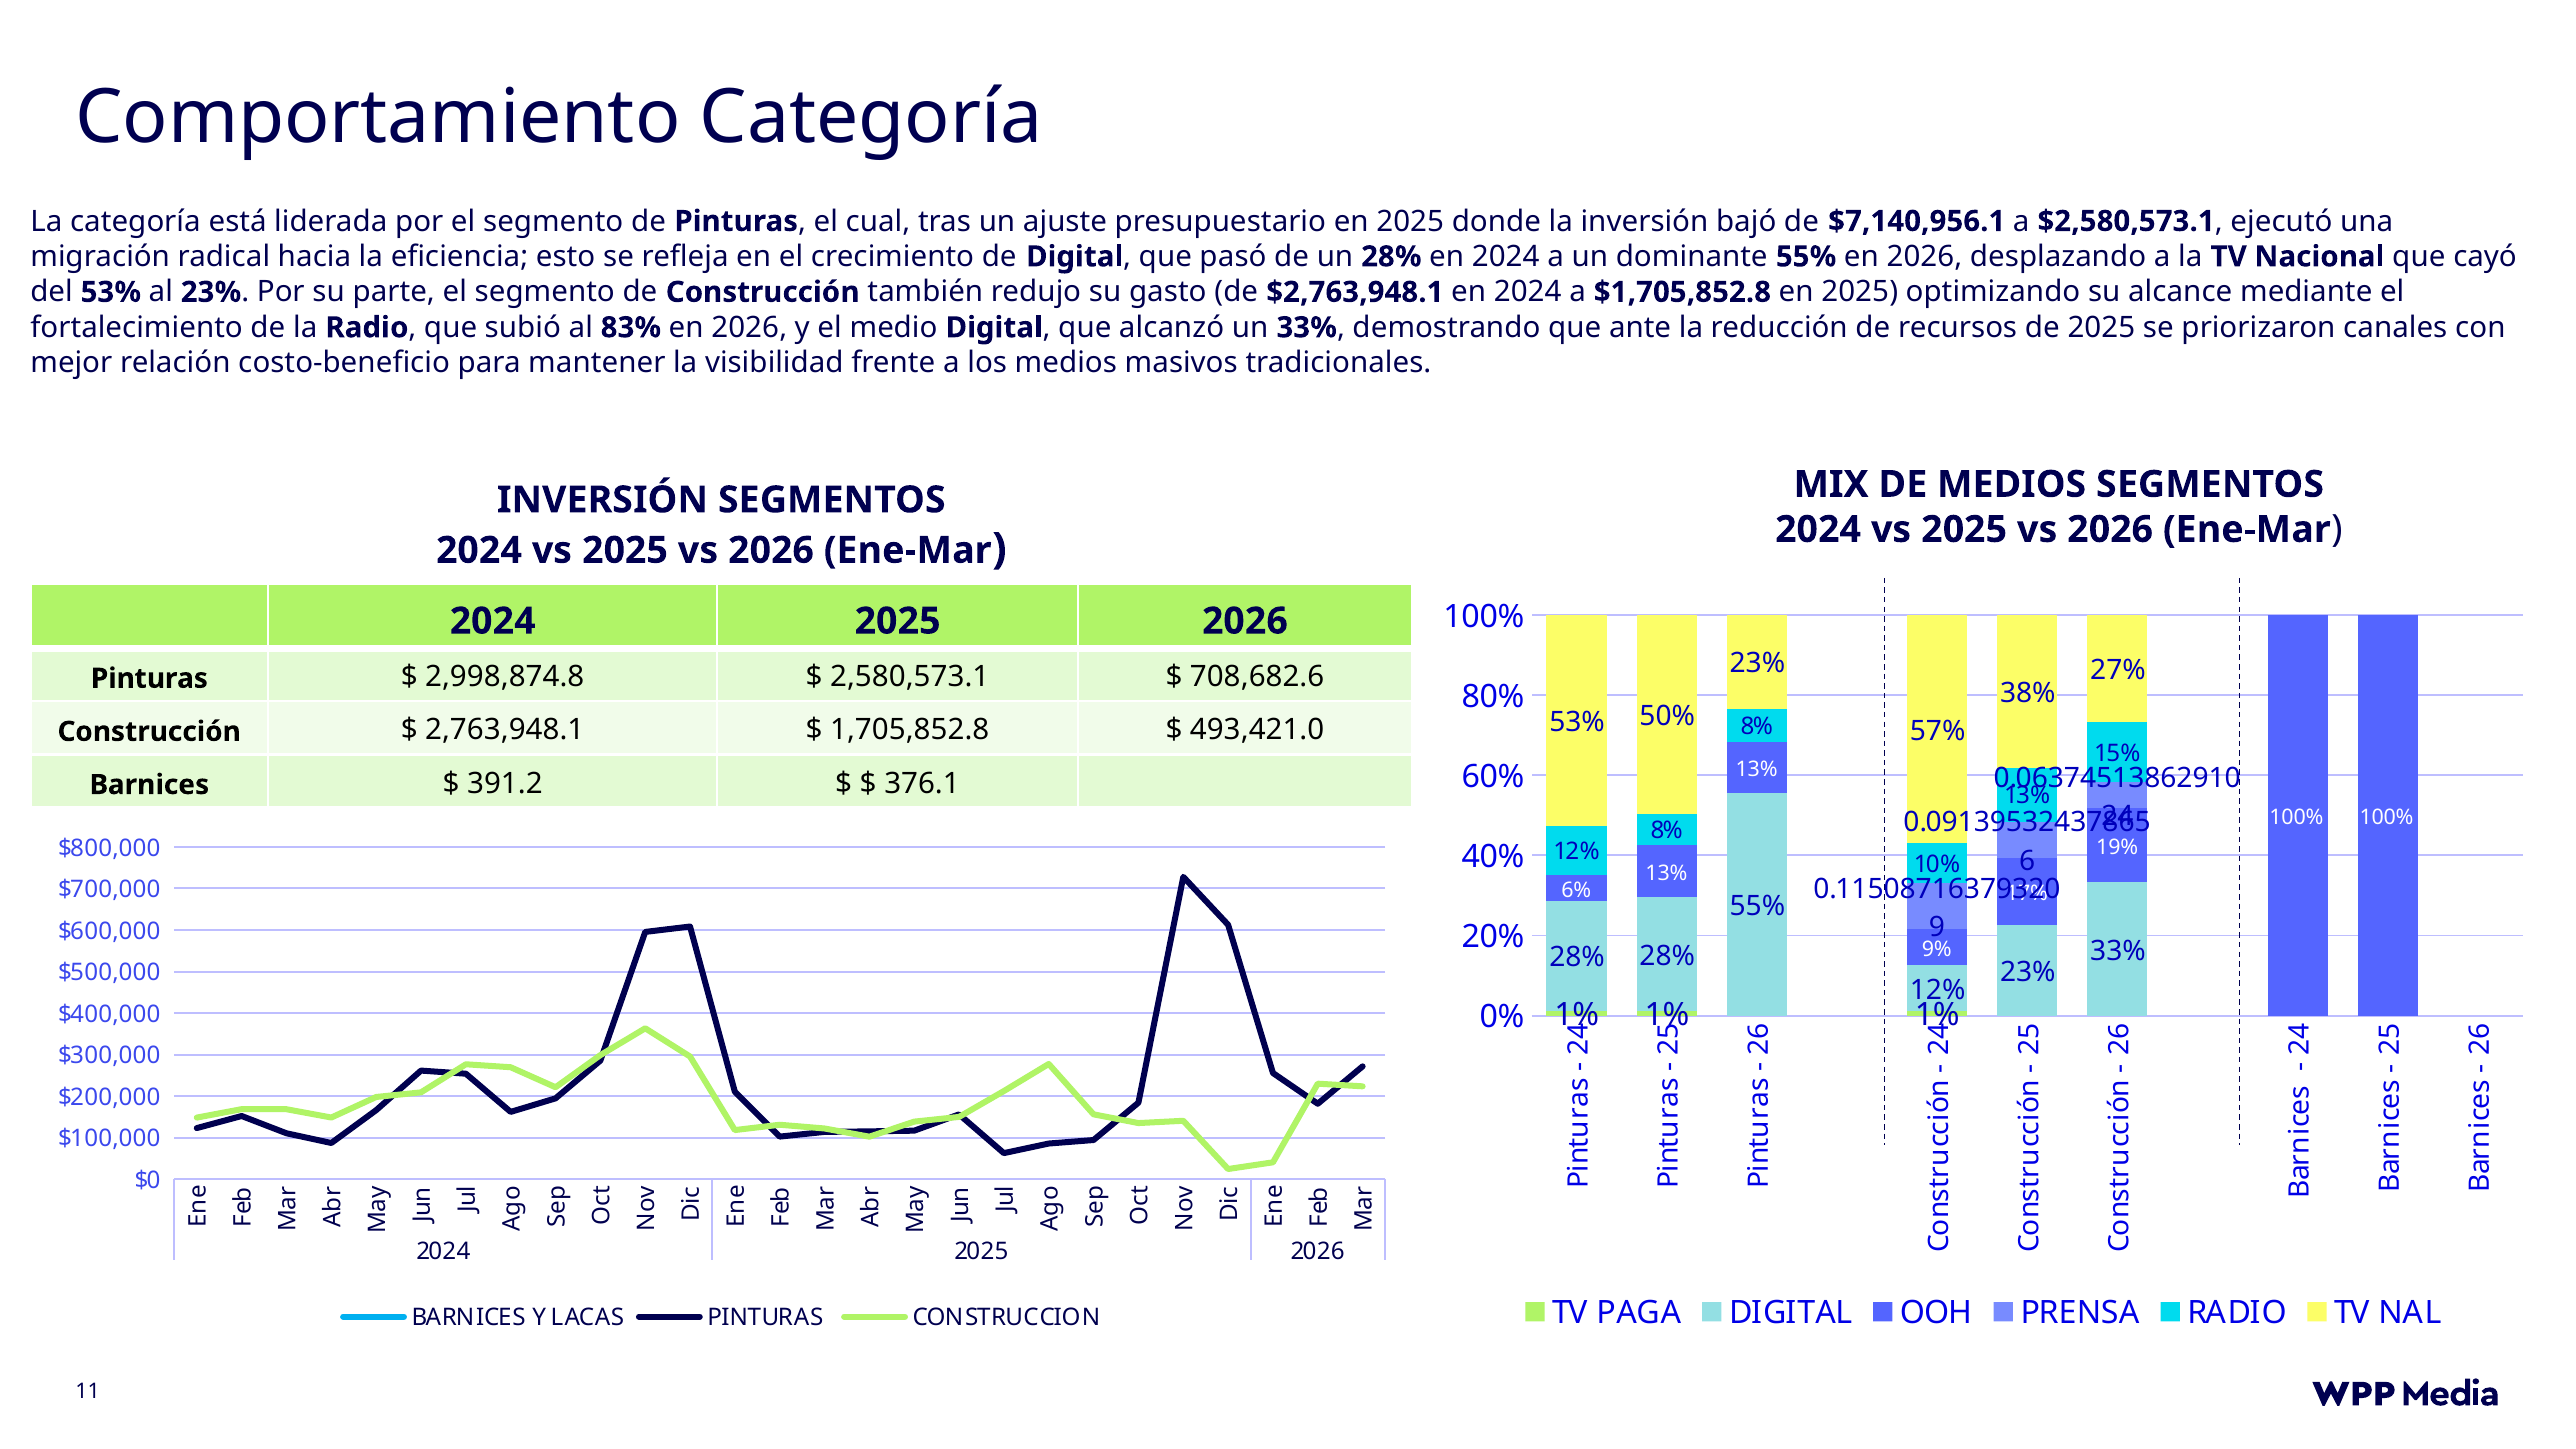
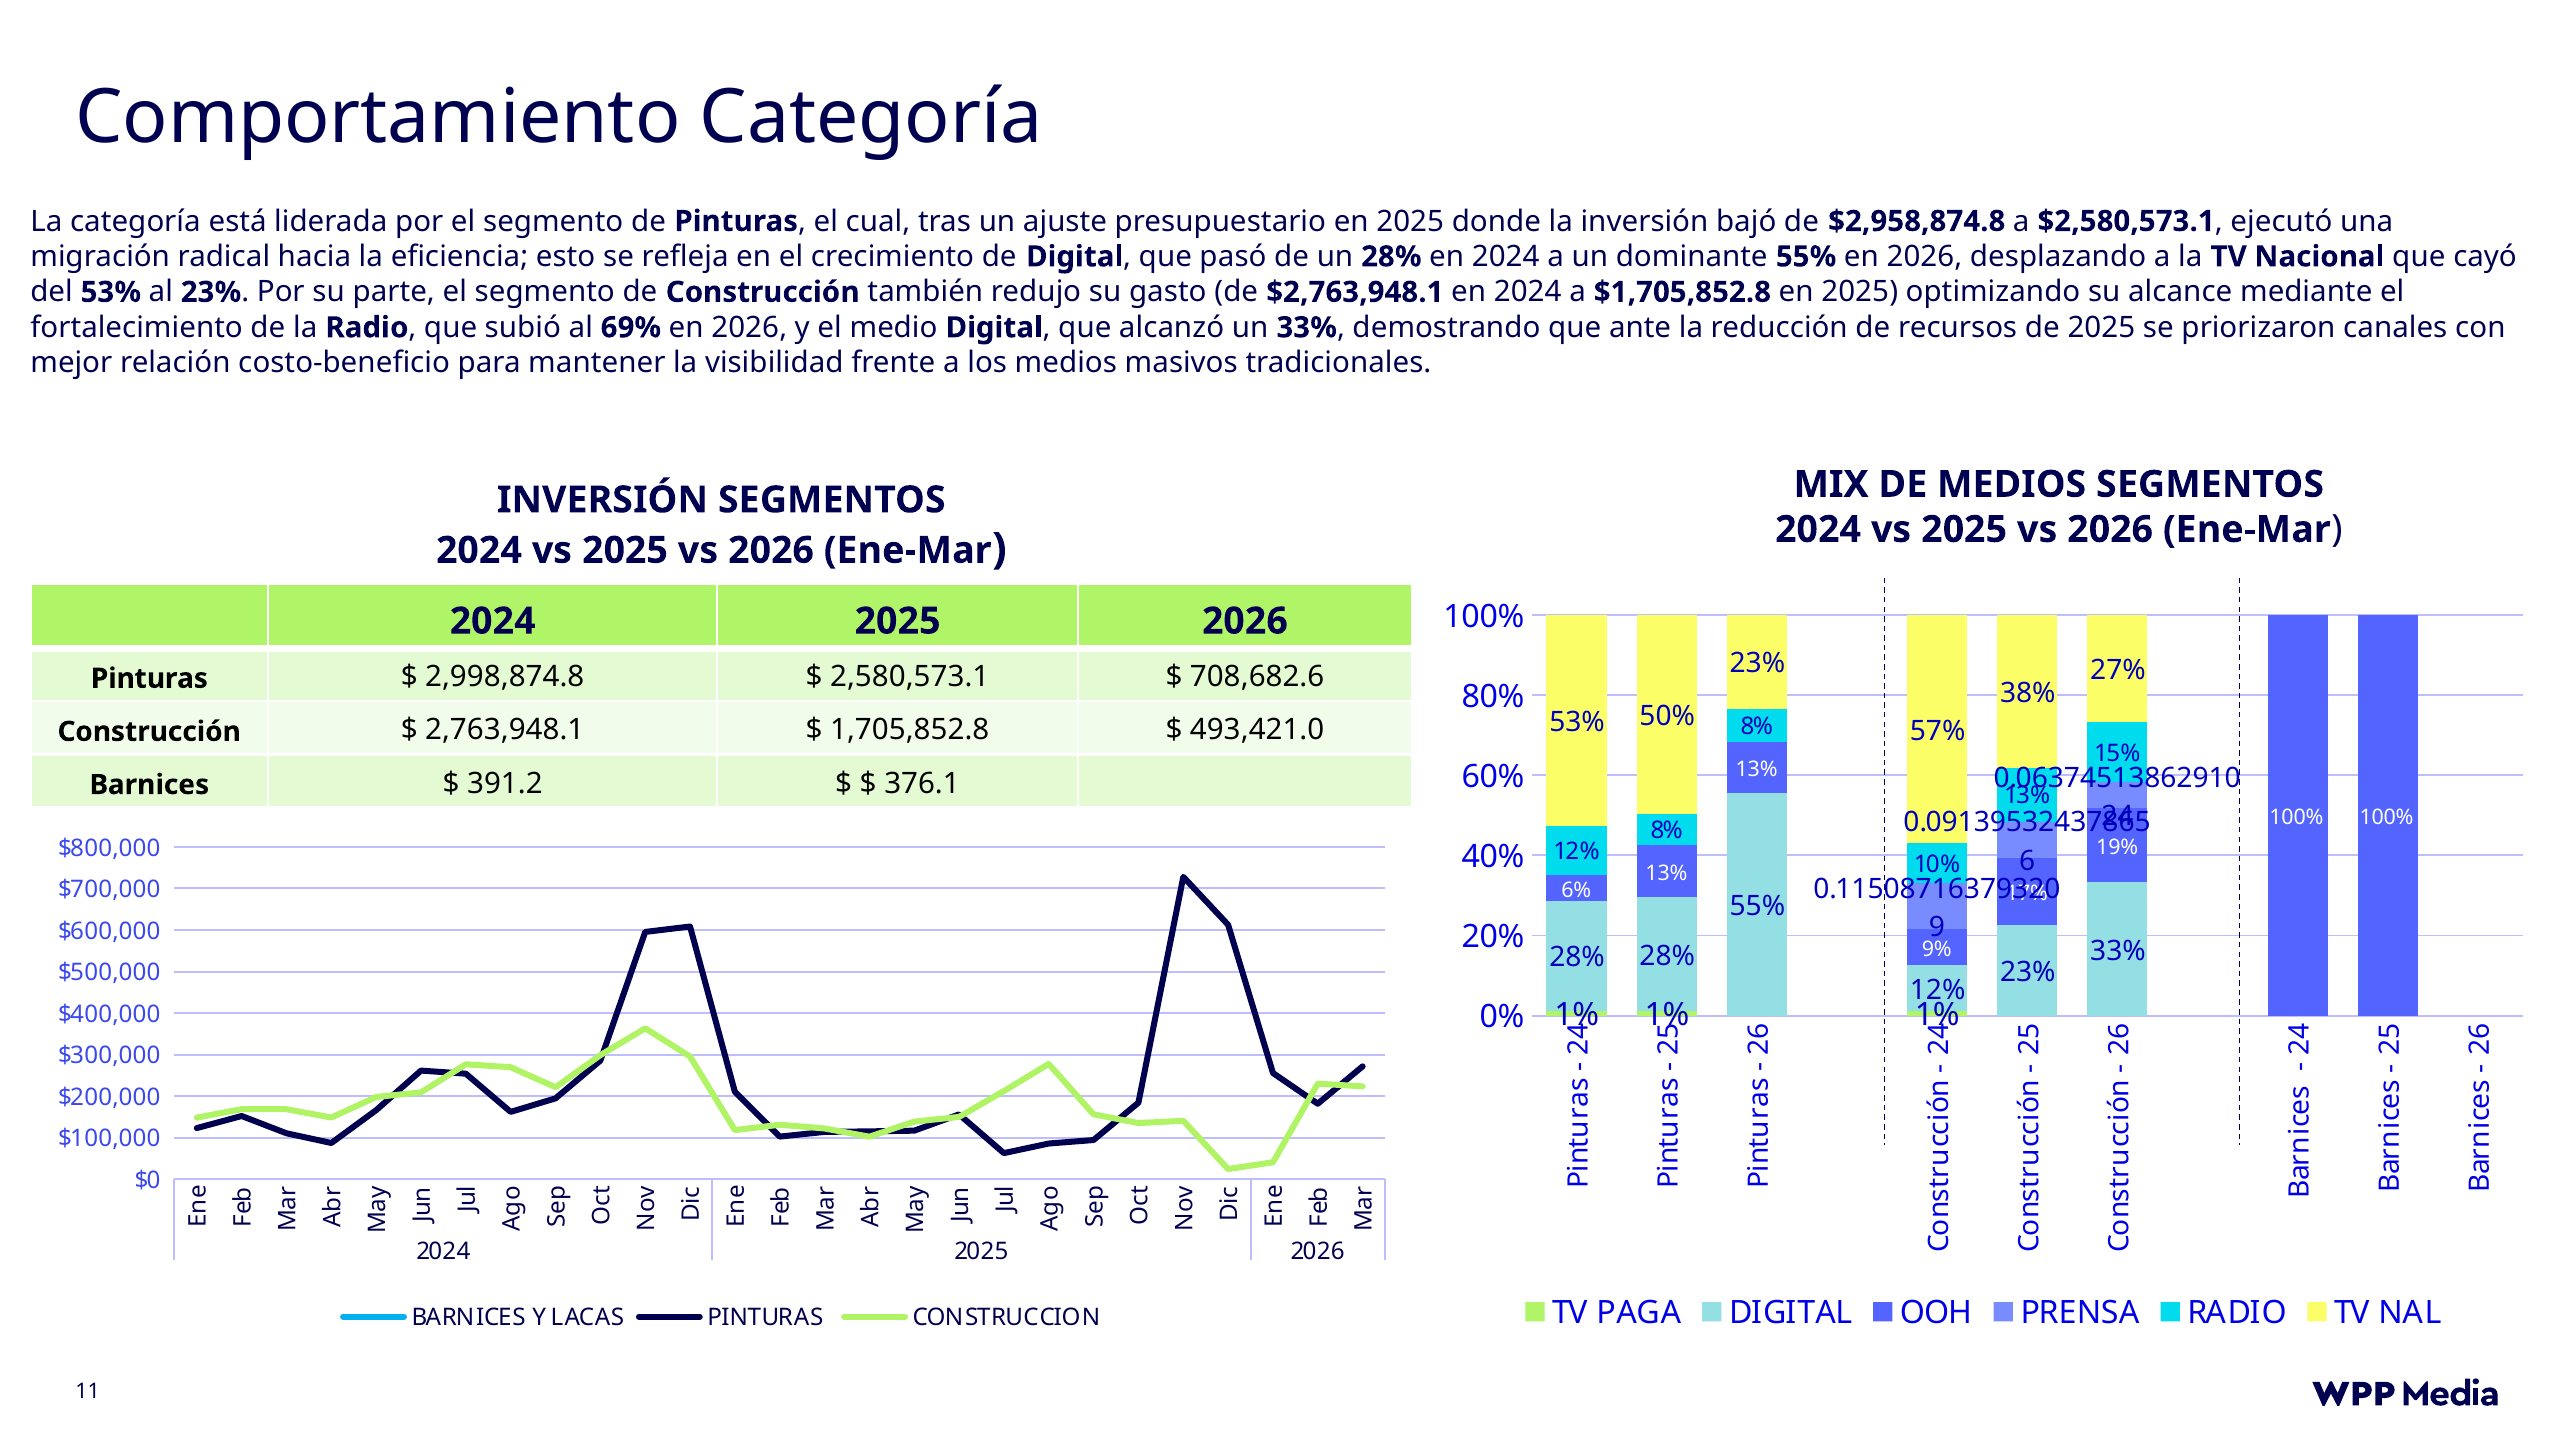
$7,140,956.1: $7,140,956.1 -> $2,958,874.8 (1917, 221)
83%: 83% -> 69% (631, 328)
